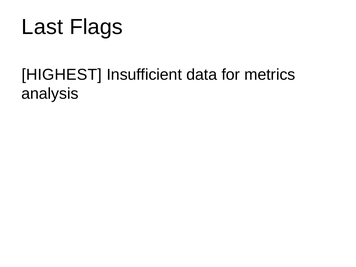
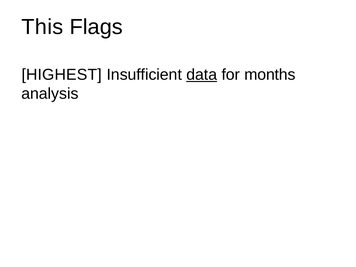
Last: Last -> This (42, 27)
data underline: none -> present (202, 75)
metrics: metrics -> months (270, 75)
